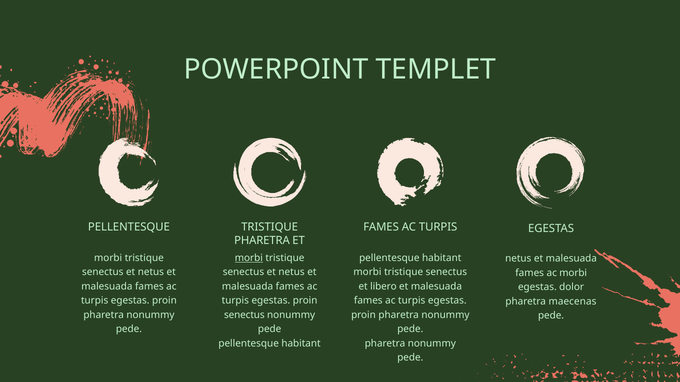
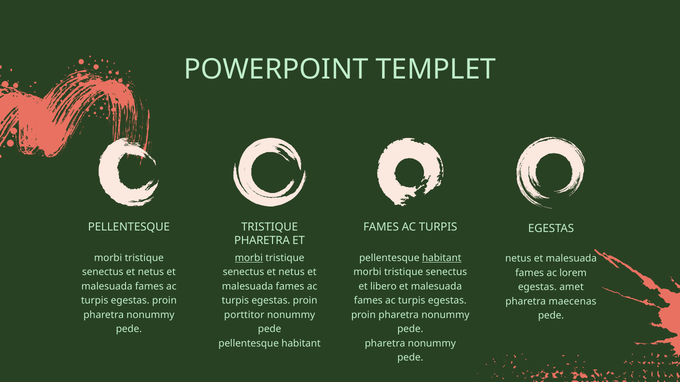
habitant underline: none -> present (442, 258)
ac morbi: morbi -> lorem (573, 273)
dolor: dolor -> amet (572, 287)
senectus: senectus -> porttitor (244, 315)
